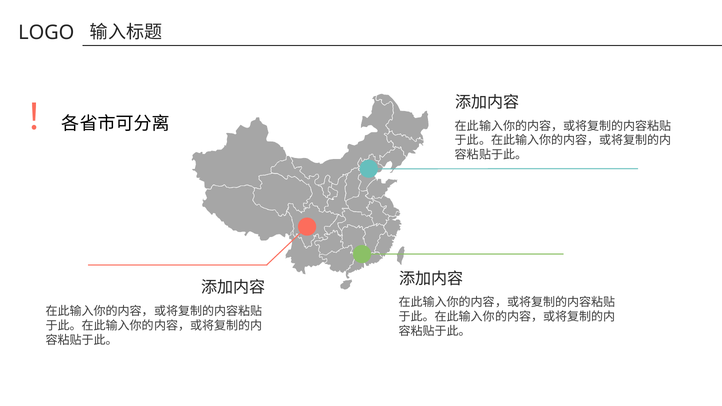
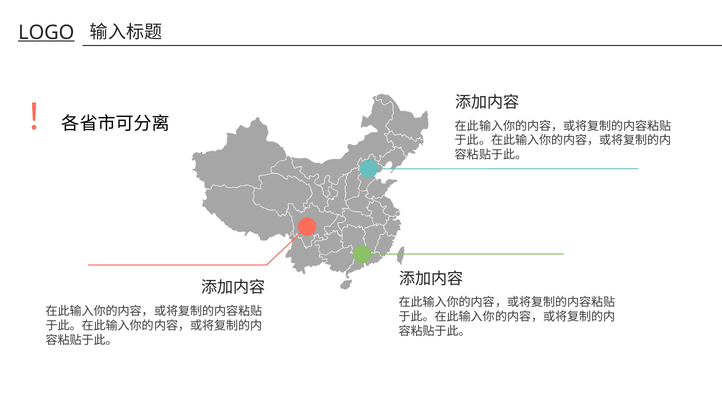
LOGO underline: none -> present (46, 32)
